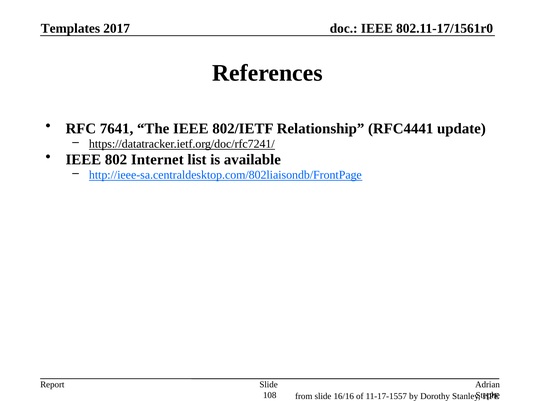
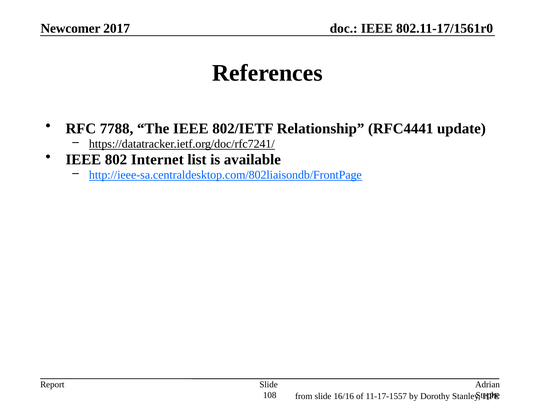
Templates: Templates -> Newcomer (71, 29)
7641: 7641 -> 7788 (117, 129)
